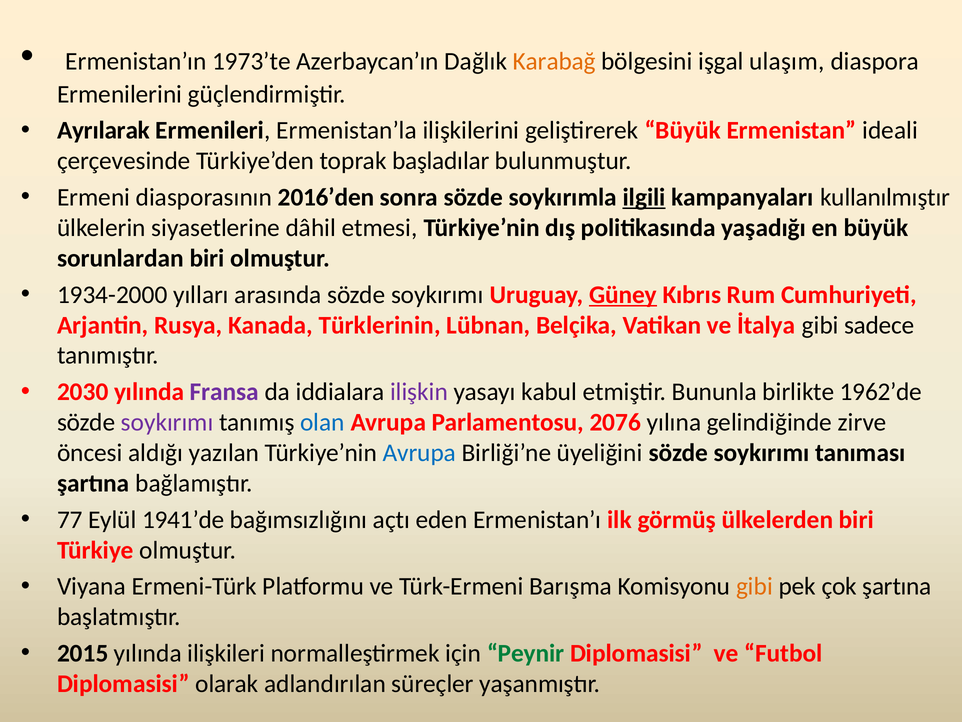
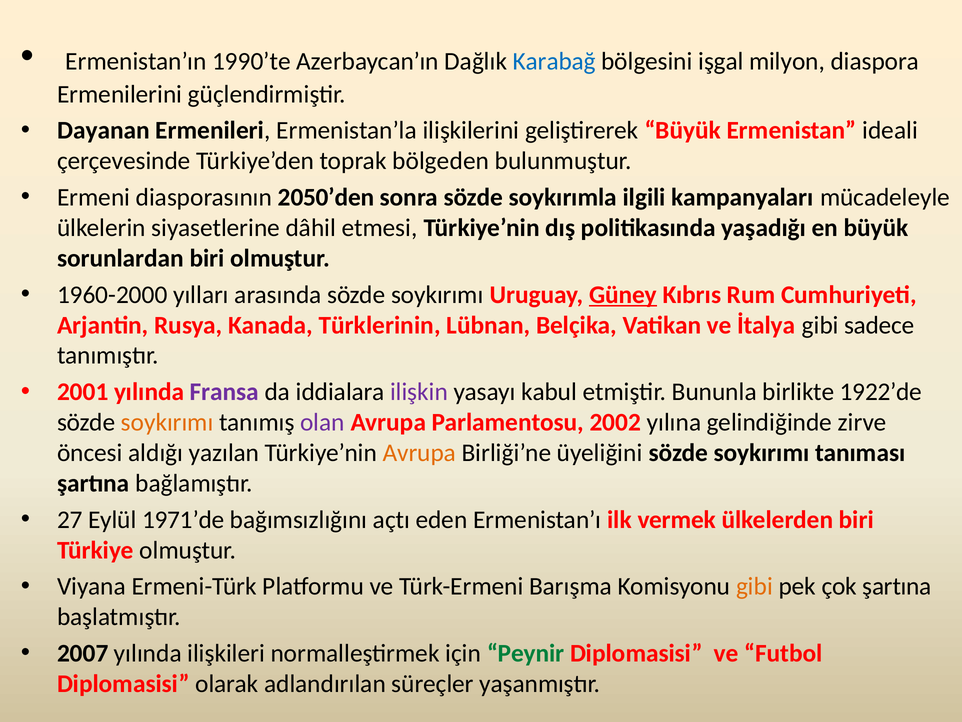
1973’te: 1973’te -> 1990’te (251, 61)
Karabağ colour: orange -> blue (554, 61)
ulaşım: ulaşım -> milyon (787, 61)
Ayrılarak: Ayrılarak -> Dayanan (103, 130)
başladılar: başladılar -> bölgeden (441, 161)
2016’den: 2016’den -> 2050’den (326, 197)
ilgili underline: present -> none (644, 197)
kullanılmıştır: kullanılmıştır -> mücadeleyle (885, 197)
1934-2000: 1934-2000 -> 1960-2000 (112, 294)
2030: 2030 -> 2001 (83, 392)
1962’de: 1962’de -> 1922’de (881, 392)
soykırımı colour: purple -> orange (167, 422)
olan colour: blue -> purple (322, 422)
2076: 2076 -> 2002 (615, 422)
Avrupa colour: blue -> orange (419, 453)
77: 77 -> 27 (70, 519)
1941’de: 1941’de -> 1971’de (183, 519)
görmüş: görmüş -> vermek (677, 519)
2015: 2015 -> 2007 (83, 653)
